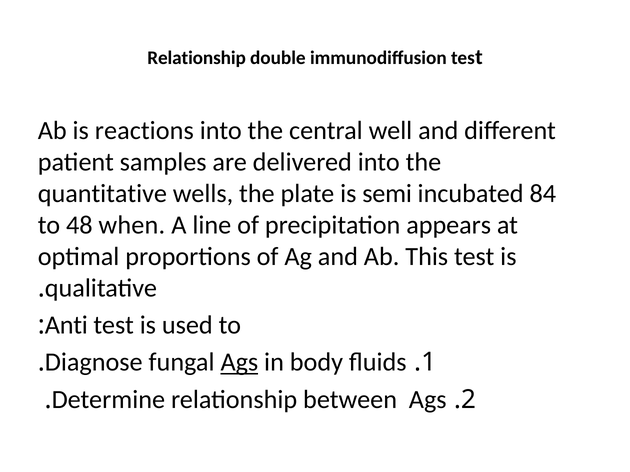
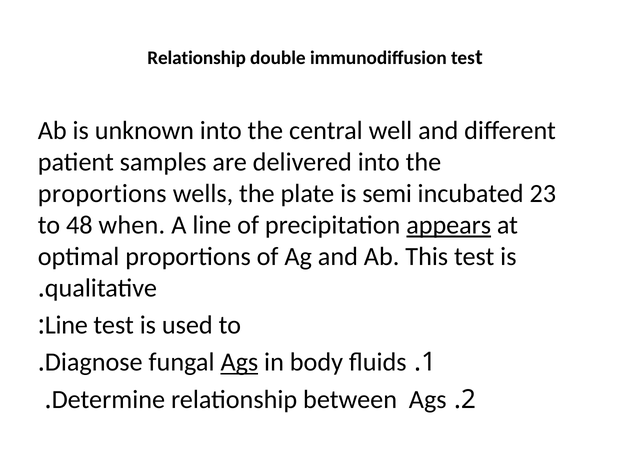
reactions: reactions -> unknown (144, 131)
quantitative: quantitative -> proportions (102, 194)
84: 84 -> 23 (543, 194)
appears underline: none -> present (449, 225)
Anti: Anti -> Line (66, 326)
